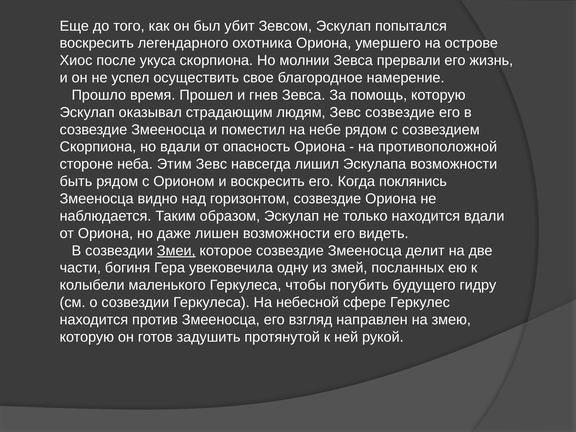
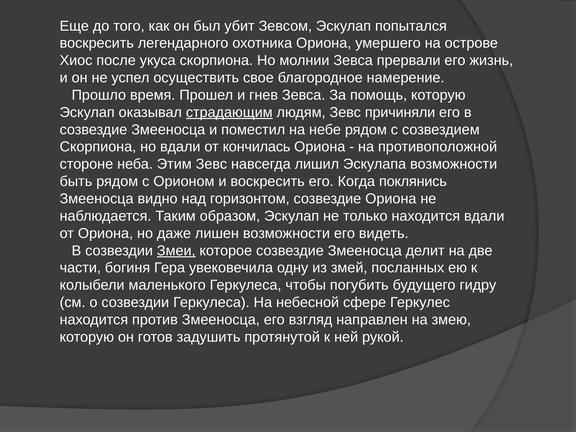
страдающим underline: none -> present (229, 112)
Зевс созвездие: созвездие -> причиняли (400, 112)
опасность: опасность -> кончилась (257, 147)
